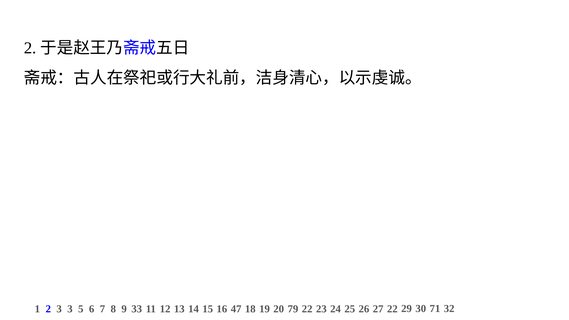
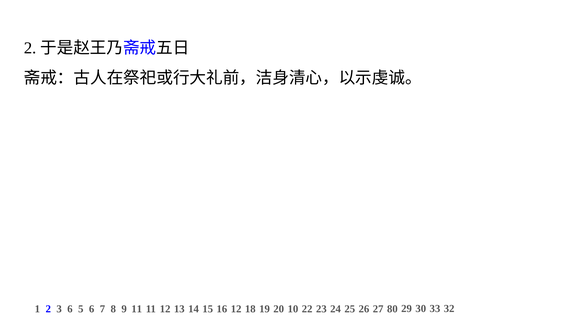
3 3: 3 -> 6 (70, 309)
9 33: 33 -> 11 (137, 309)
16 47: 47 -> 12 (236, 309)
79: 79 -> 10 (293, 309)
27 22: 22 -> 80 (392, 309)
71: 71 -> 33 (435, 309)
